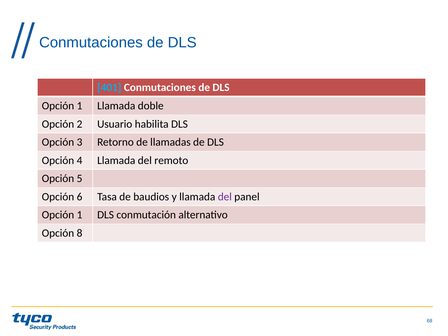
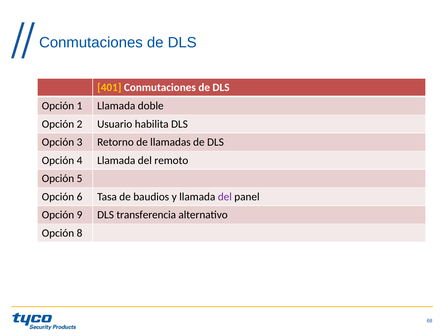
401 colour: light blue -> yellow (109, 88)
1: 1 -> 9 (80, 215)
conmutación: conmutación -> transferencia (146, 215)
